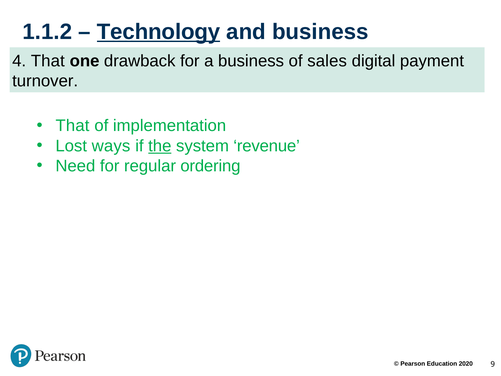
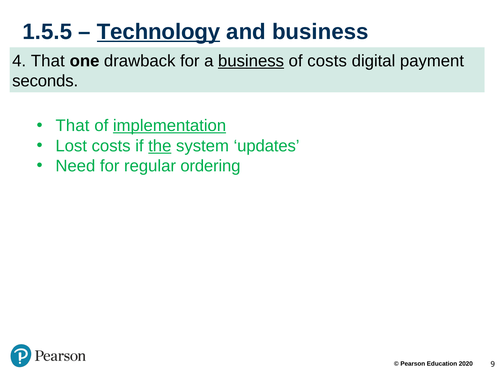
1.1.2: 1.1.2 -> 1.5.5 (47, 32)
business underline: none -> present (251, 61)
of sales: sales -> costs (327, 61)
turnover: turnover -> seconds (45, 81)
implementation underline: none -> present (170, 126)
Lost ways: ways -> costs (111, 146)
revenue: revenue -> updates (267, 146)
